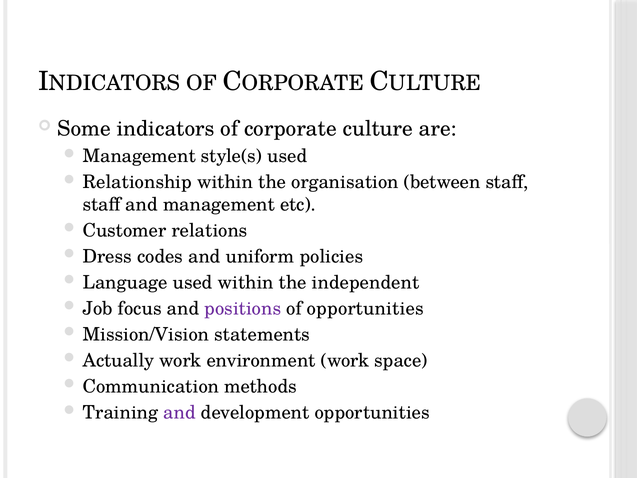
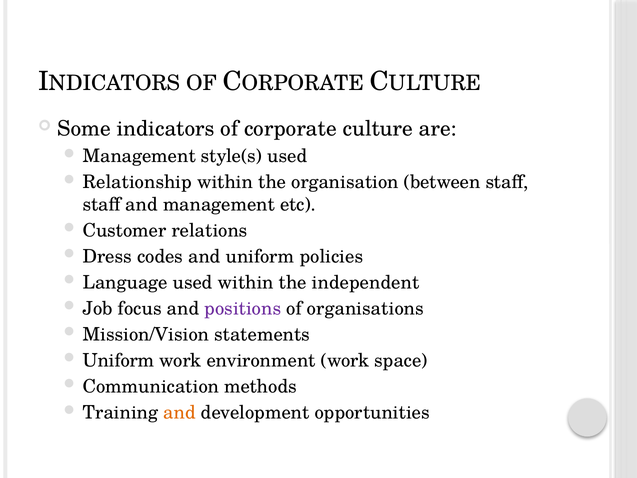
of opportunities: opportunities -> organisations (365, 309)
Actually: Actually -> Uniform (119, 361)
and colour: purple -> orange (180, 413)
